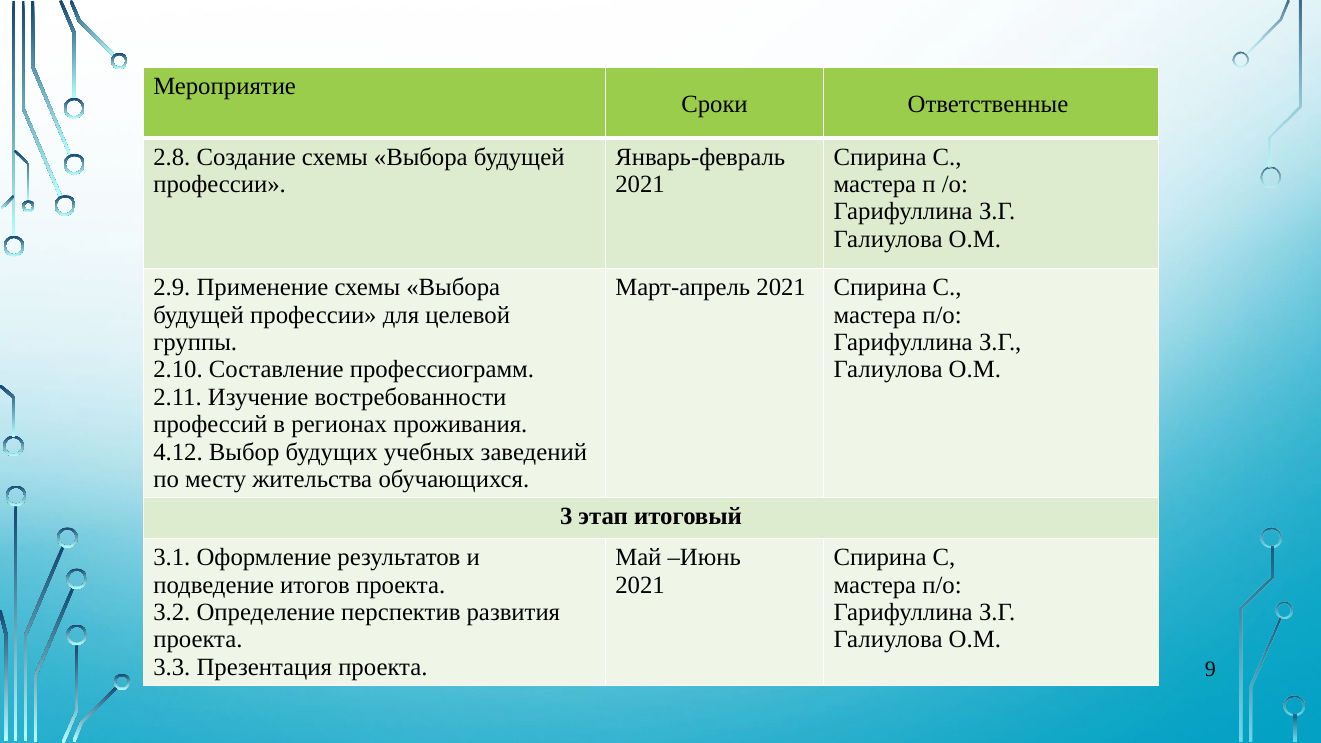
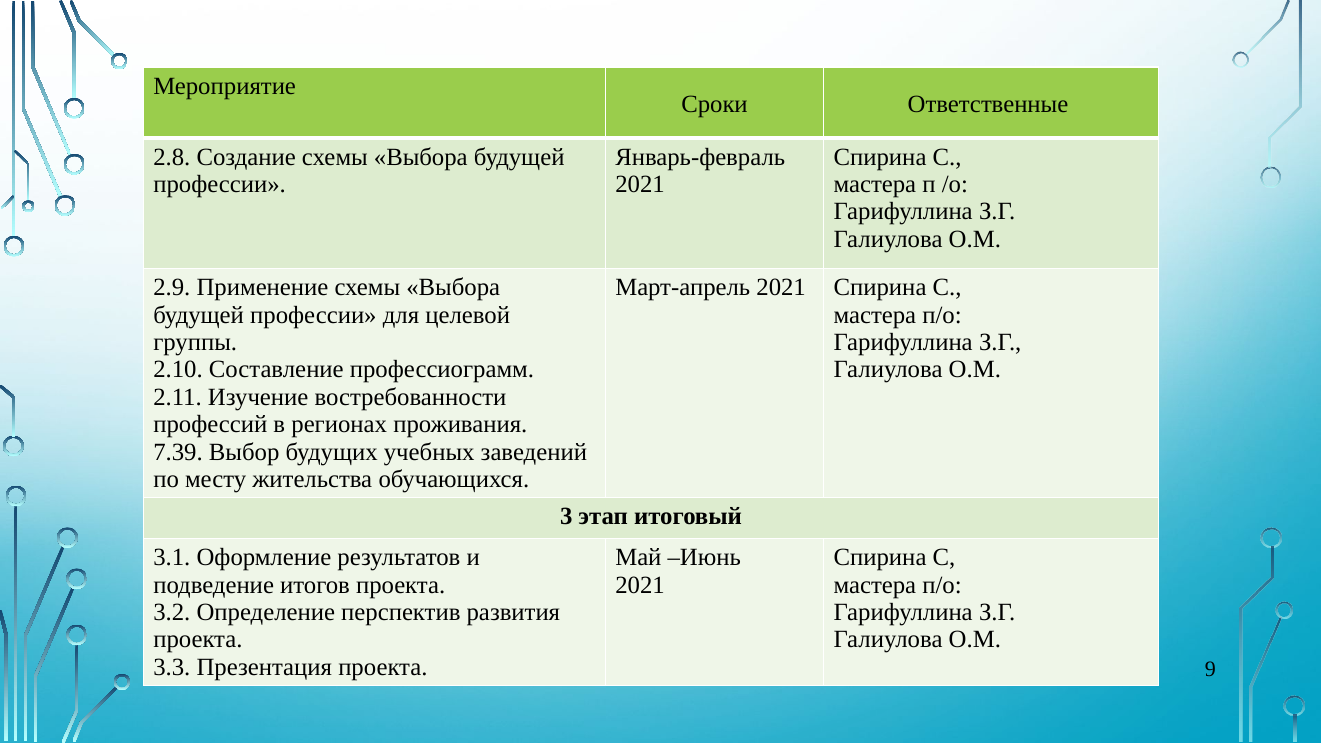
4.12: 4.12 -> 7.39 (178, 452)
